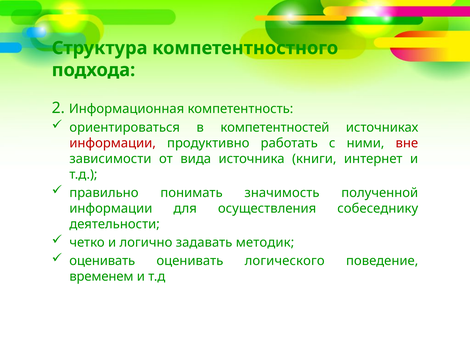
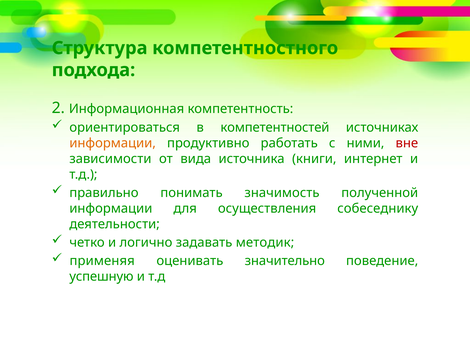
информации colour: red -> orange (113, 143)
оценивать: оценивать -> применяя (102, 261)
логического: логического -> значительно (285, 261)
временем: временем -> успешную (101, 276)
